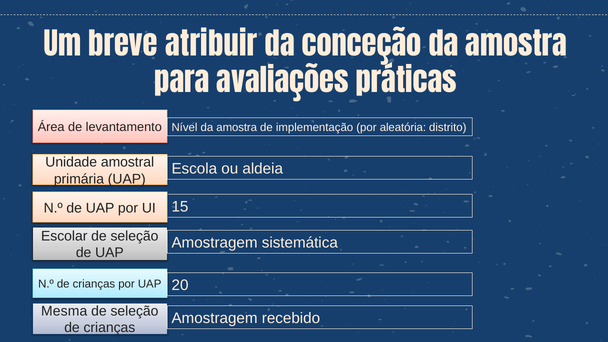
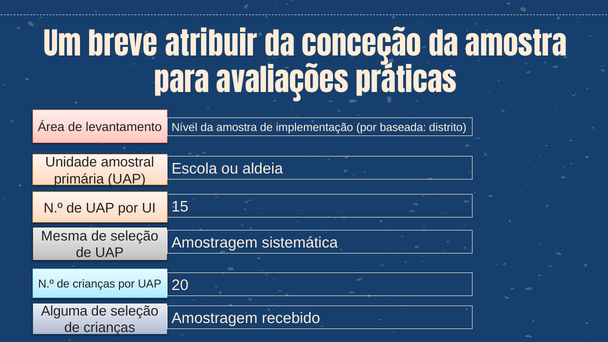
aleatória: aleatória -> baseada (403, 128)
Escolar: Escolar -> Mesma (64, 236)
Mesma: Mesma -> Alguma (64, 311)
